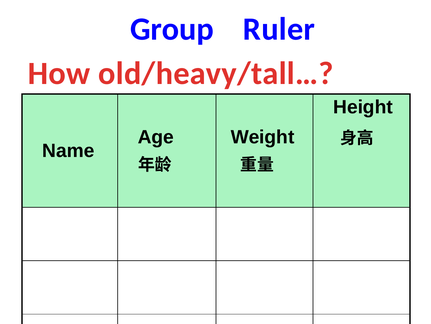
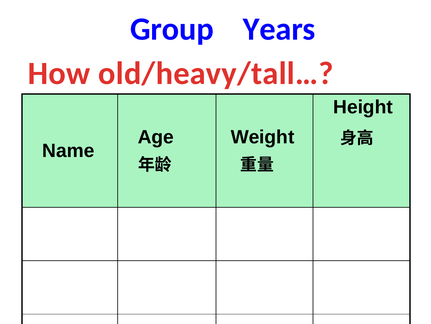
Ruler: Ruler -> Years (279, 29)
